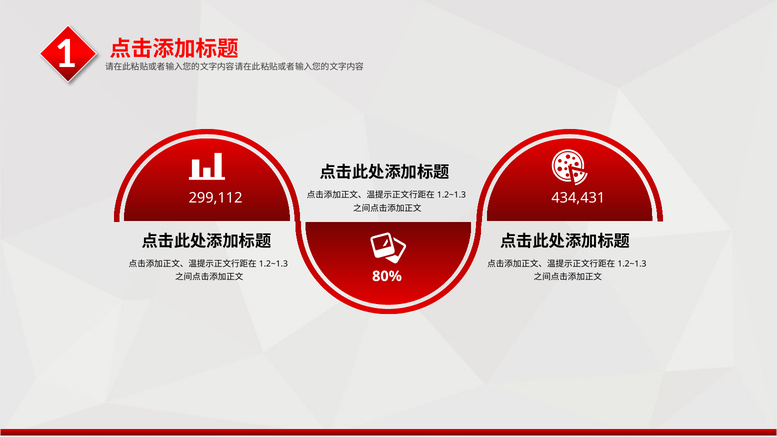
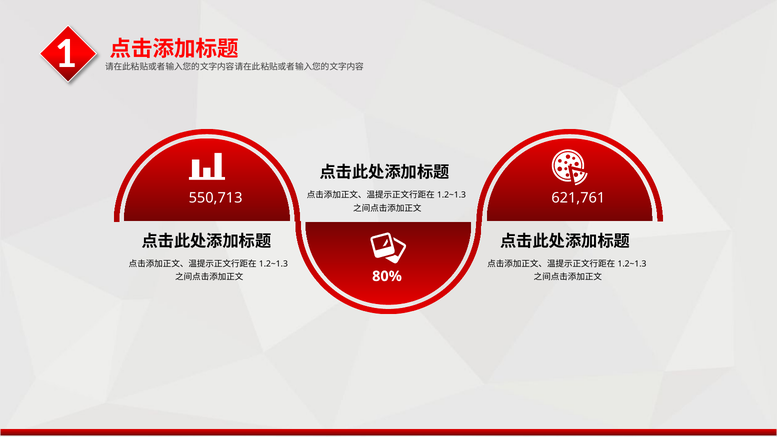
299,112: 299,112 -> 550,713 (216, 198)
434,431: 434,431 -> 621,761 (578, 198)
